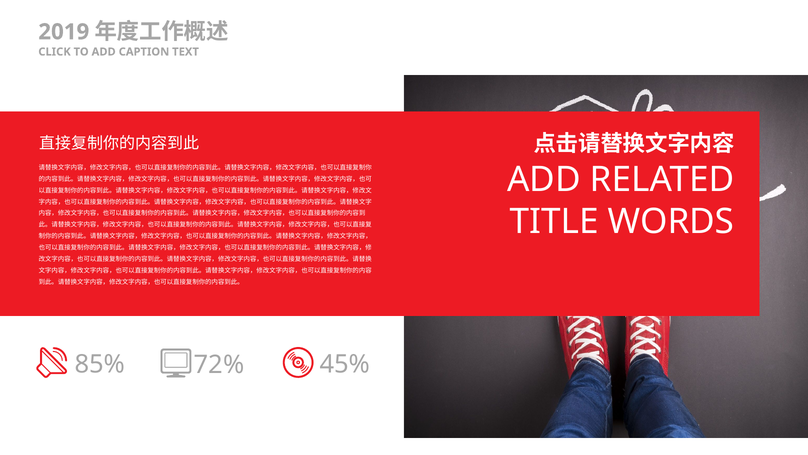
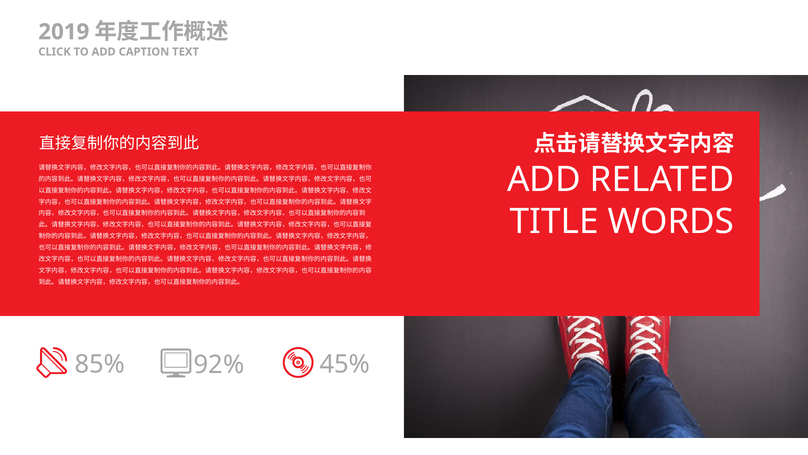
72%: 72% -> 92% (219, 364)
